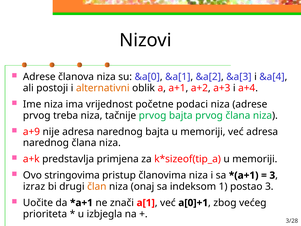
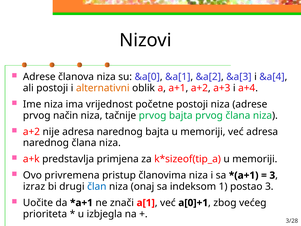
početne podaci: podaci -> postoji (192, 104)
treba: treba -> način (66, 115)
a+9: a+9 -> a+2 (31, 132)
stringovima: stringovima -> privremena (72, 175)
član colour: orange -> blue (97, 186)
